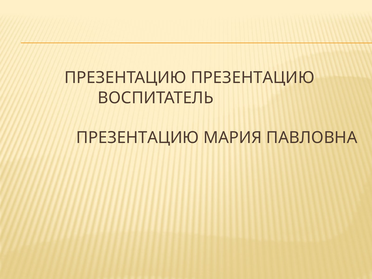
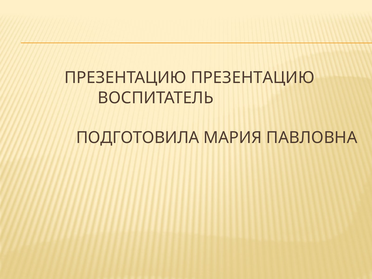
ПРЕЗЕНТАЦИЮ: ПРЕЗЕНТАЦИЮ -> ПОДГОТОВИЛА (138, 138)
